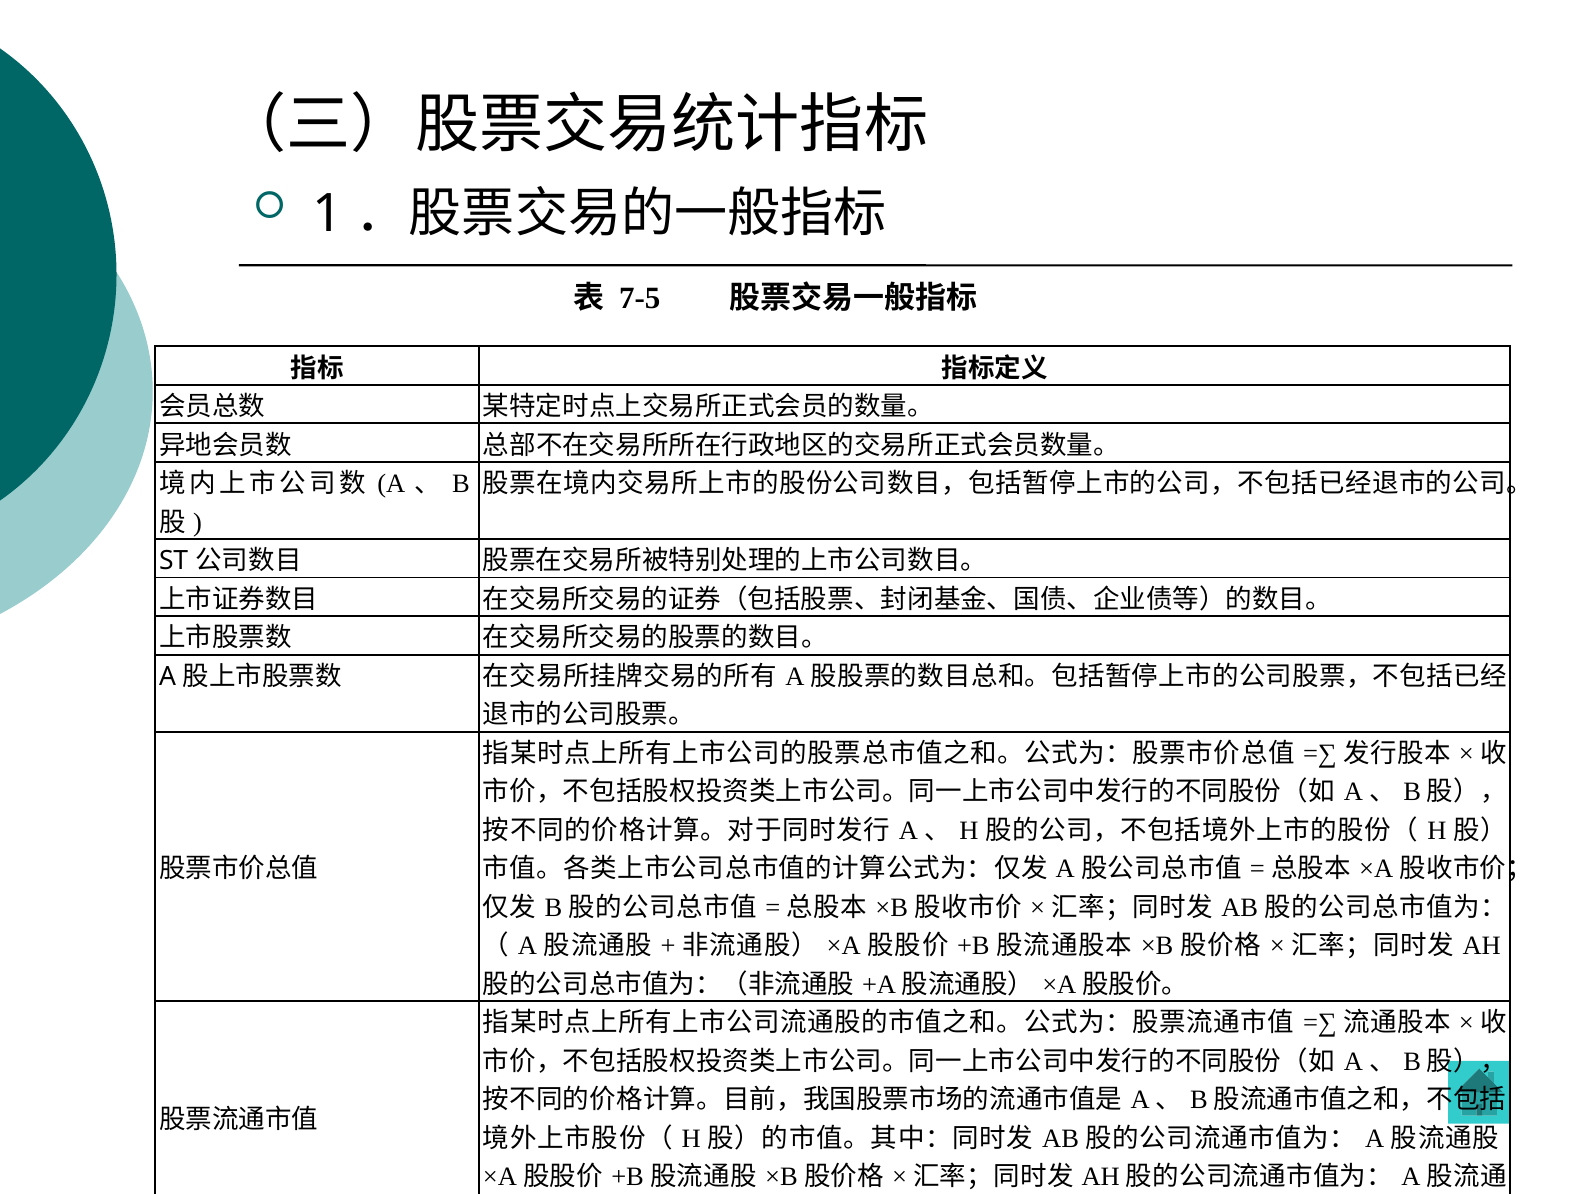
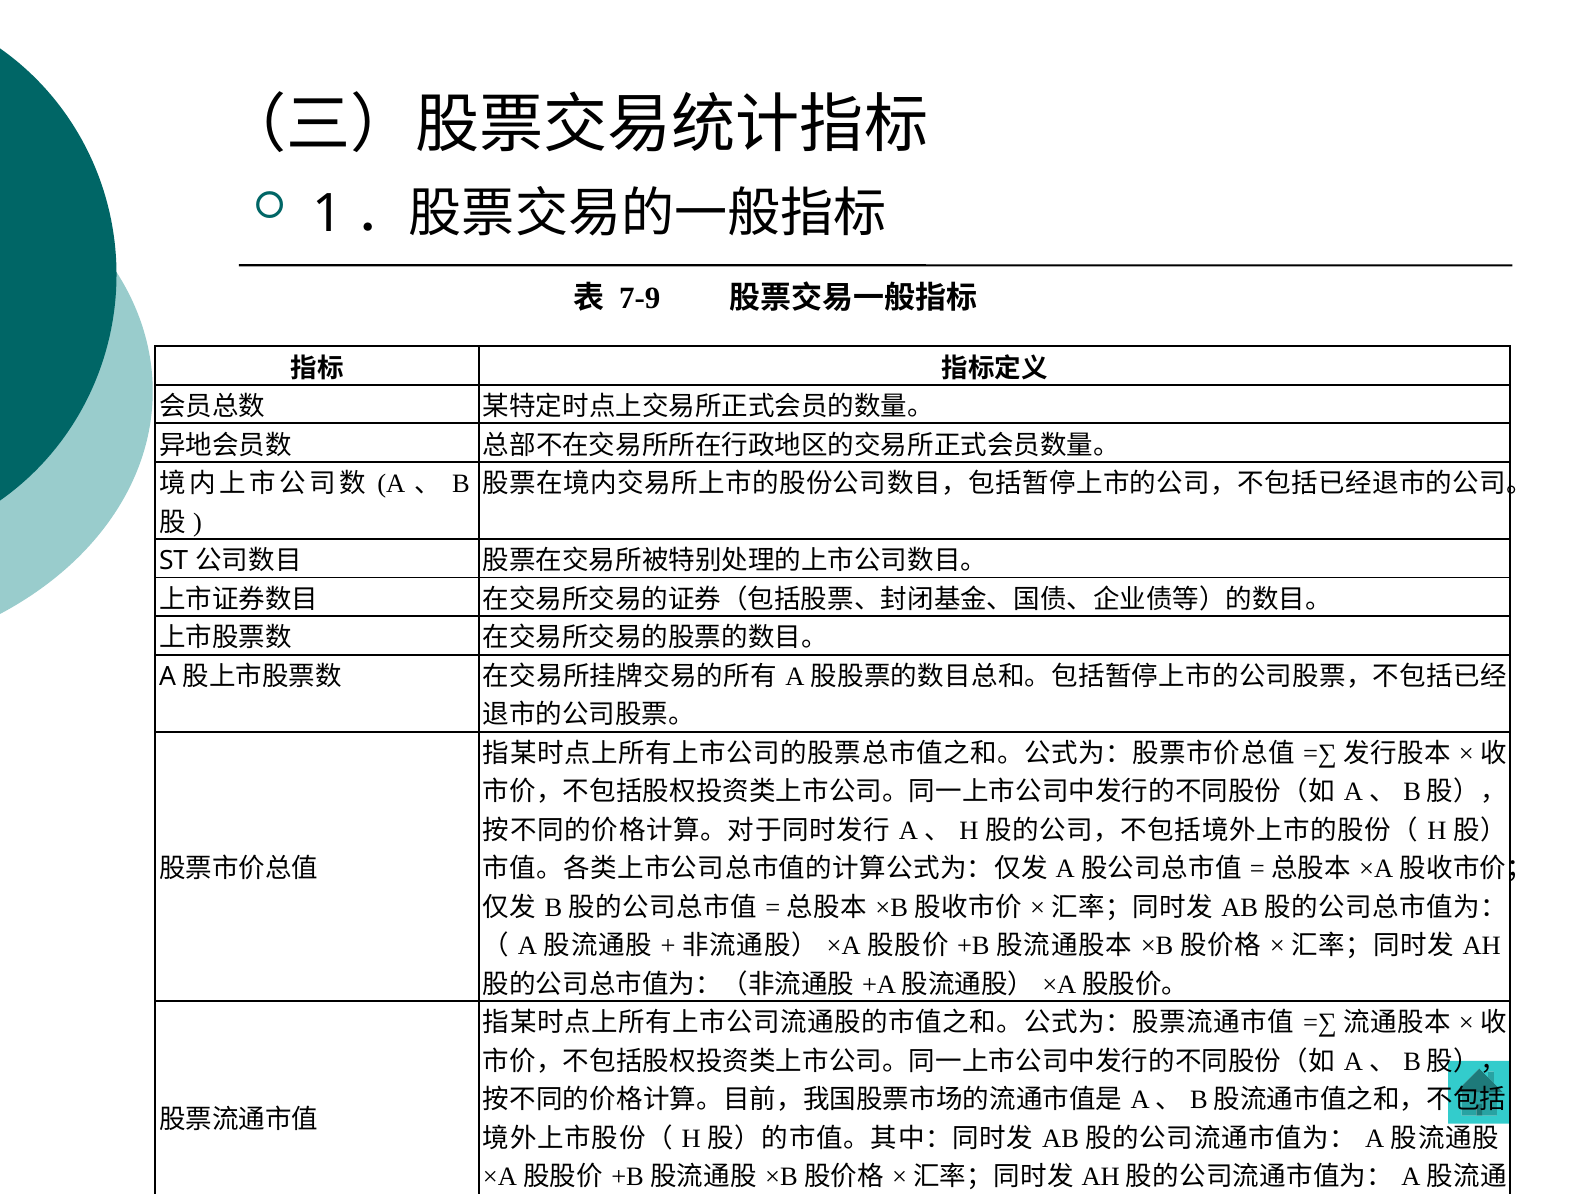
7-5: 7-5 -> 7-9 (640, 299)
